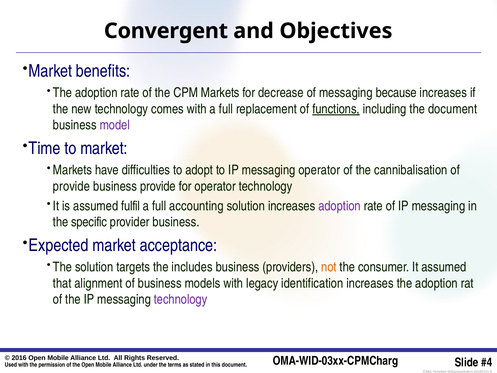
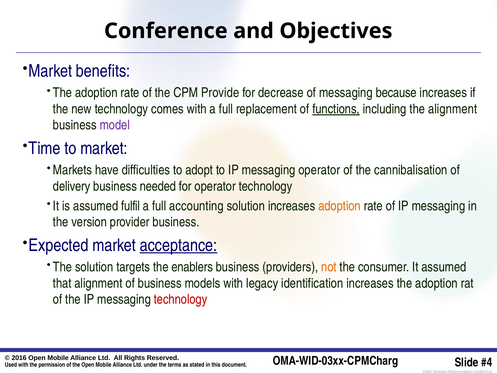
Convergent: Convergent -> Conference (166, 31)
CPM Markets: Markets -> Provide (220, 93)
the document: document -> alignment (453, 109)
provide: provide -> delivery (72, 186)
business provide: provide -> needed (158, 186)
adoption colour: purple -> orange (340, 206)
specific: specific -> version (89, 222)
acceptance underline: none -> present (178, 245)
includes: includes -> enablers (192, 267)
technology colour: purple -> red (181, 299)
